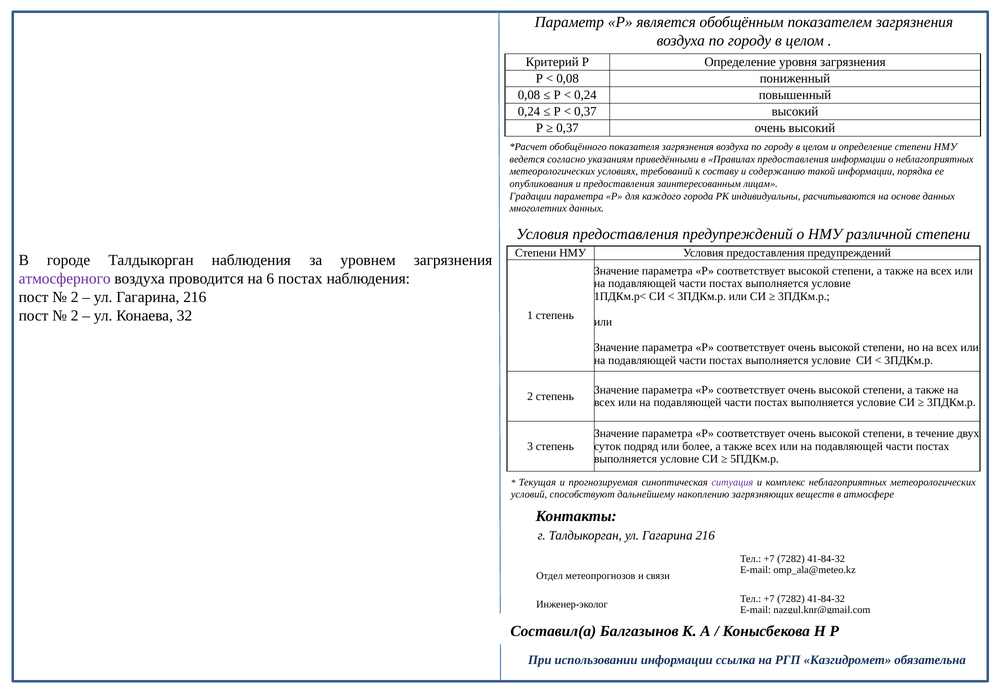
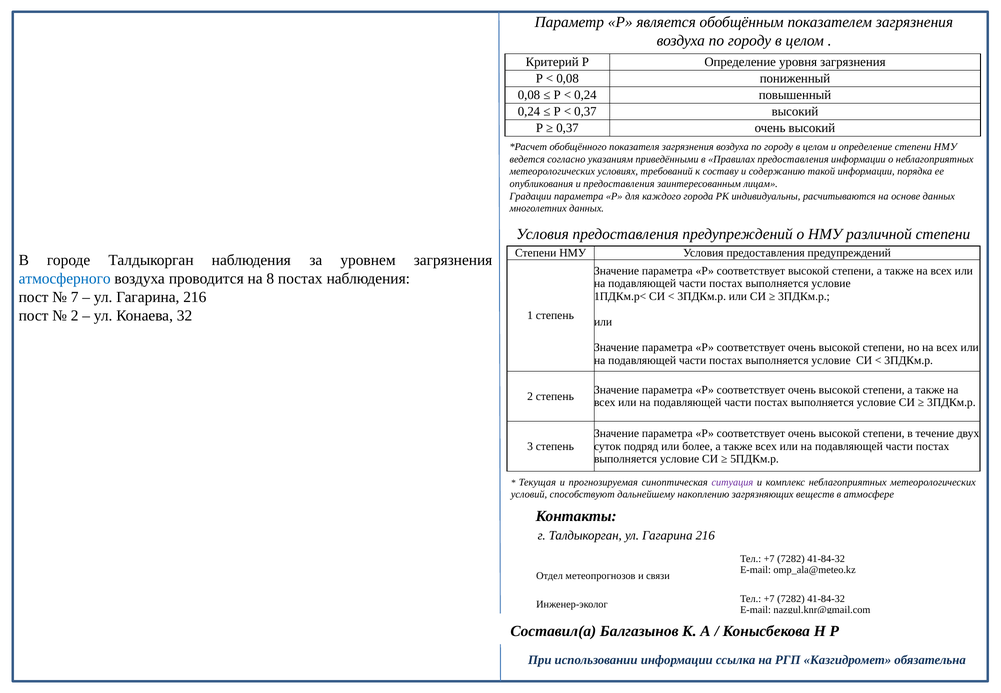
атмосферного colour: purple -> blue (65, 279)
6: 6 -> 8 (270, 279)
2: 2 -> 7 (75, 297)
